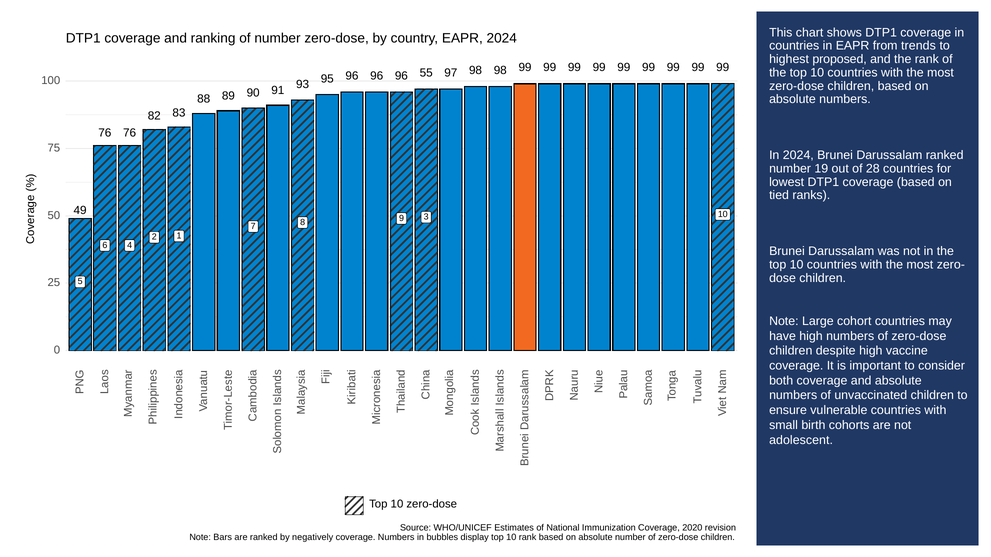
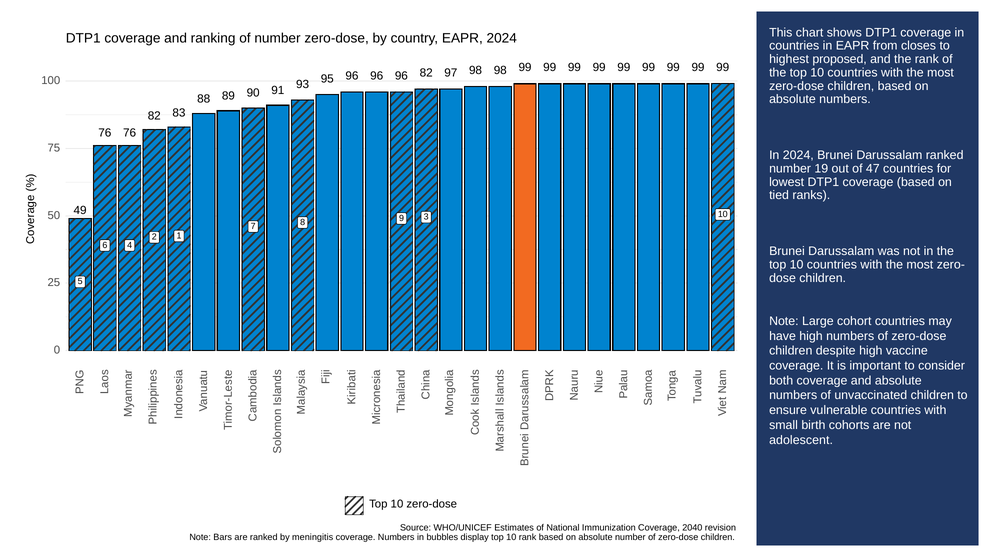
trends: trends -> closes (919, 46)
96 55: 55 -> 82 (426, 73)
28: 28 -> 47 (873, 169)
2020: 2020 -> 2040 (692, 528)
negatively: negatively -> meningitis (313, 538)
